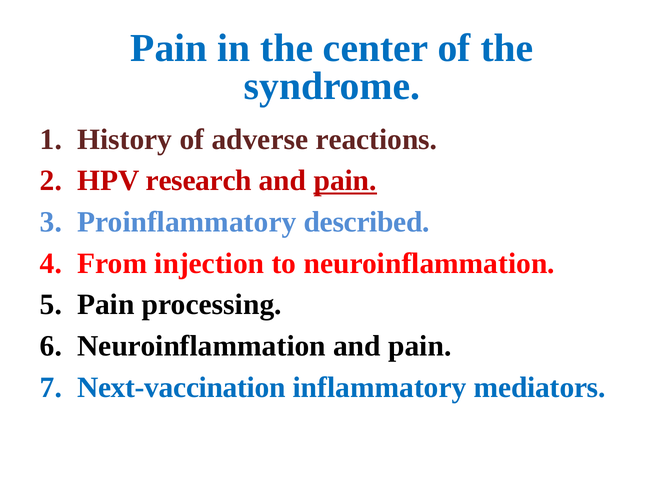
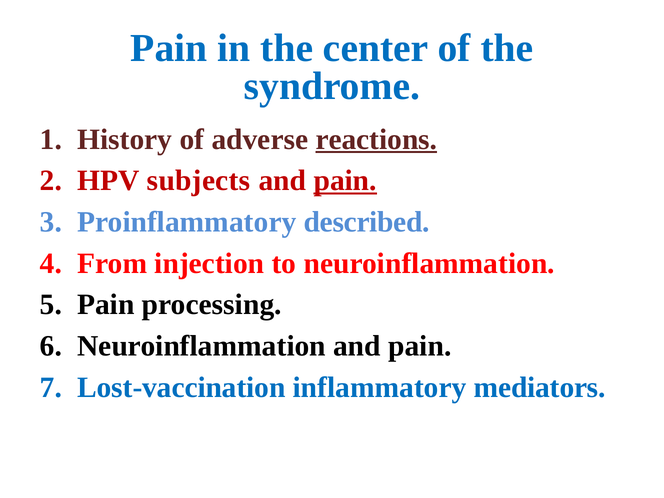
reactions underline: none -> present (376, 139)
research: research -> subjects (199, 181)
Next-vaccination: Next-vaccination -> Lost-vaccination (181, 387)
